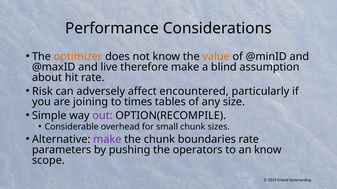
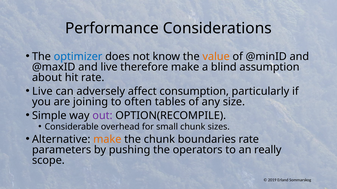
optimizer colour: orange -> blue (78, 57)
Risk: Risk -> Live (42, 92)
encountered: encountered -> consumption (194, 92)
times: times -> often (138, 102)
make colour: purple -> orange (107, 140)
an know: know -> really (268, 150)
